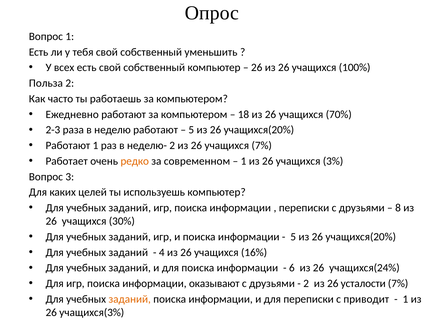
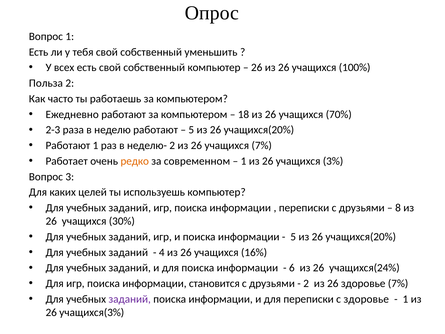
оказывают: оказывают -> становится (214, 283)
26 усталости: усталости -> здоровье (363, 283)
заданий colour: orange -> purple (130, 299)
с приводит: приводит -> здоровье (366, 299)
